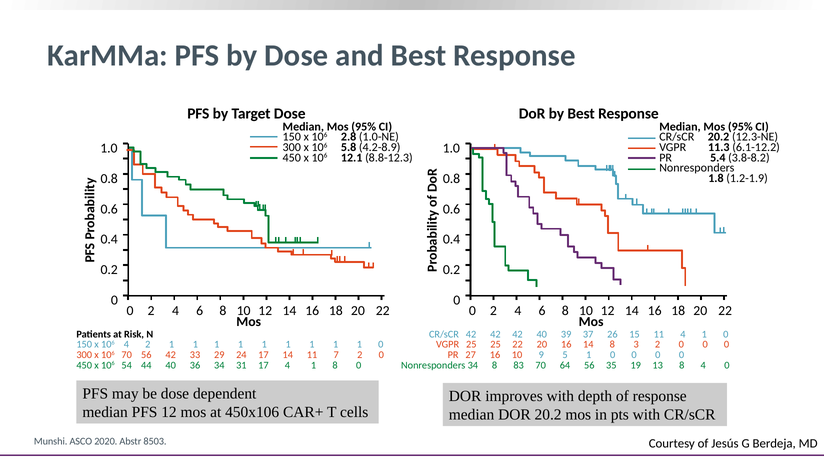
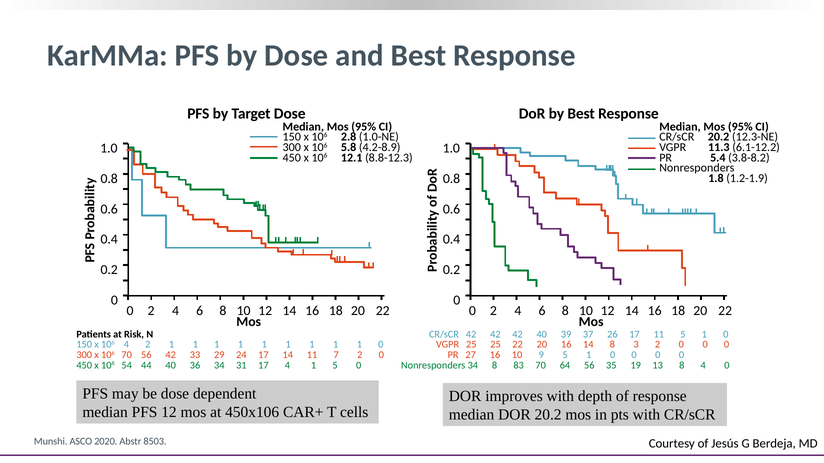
26 15: 15 -> 17 (634, 335)
11 4: 4 -> 5 (683, 335)
1 8: 8 -> 5 (335, 366)
